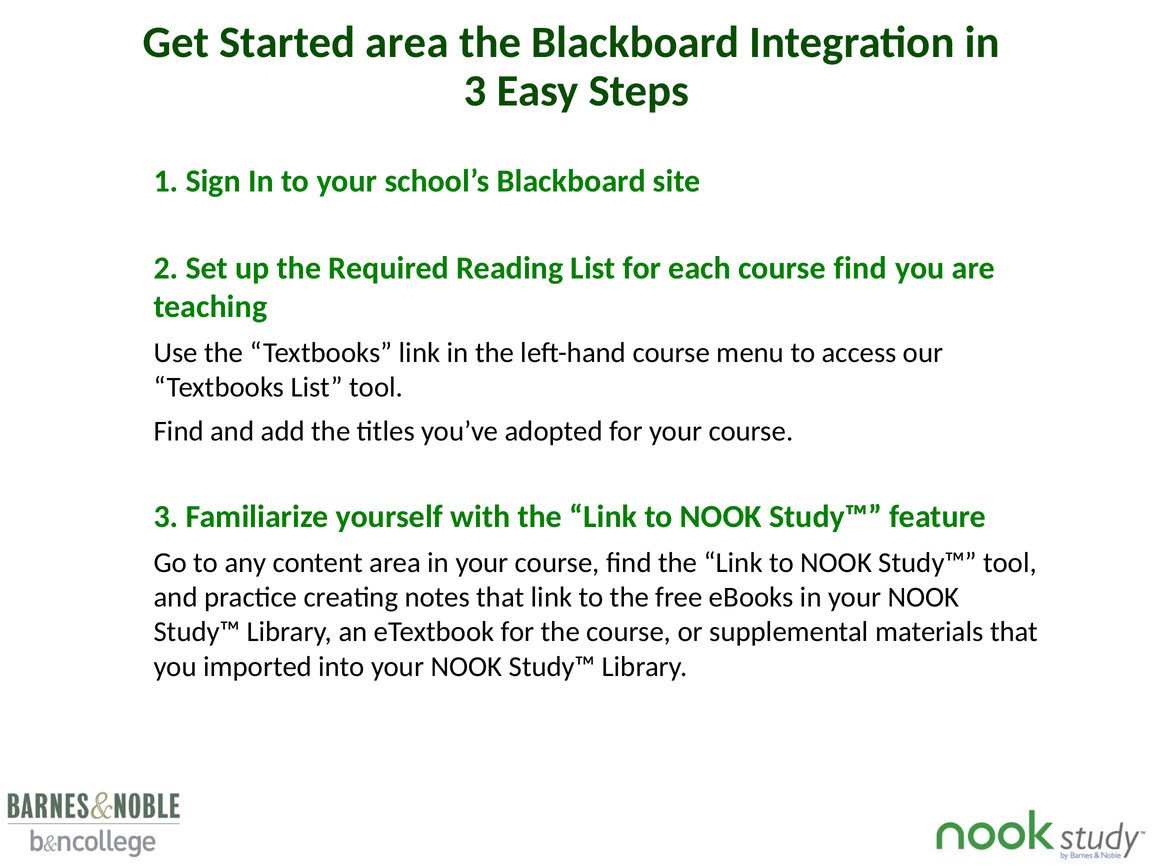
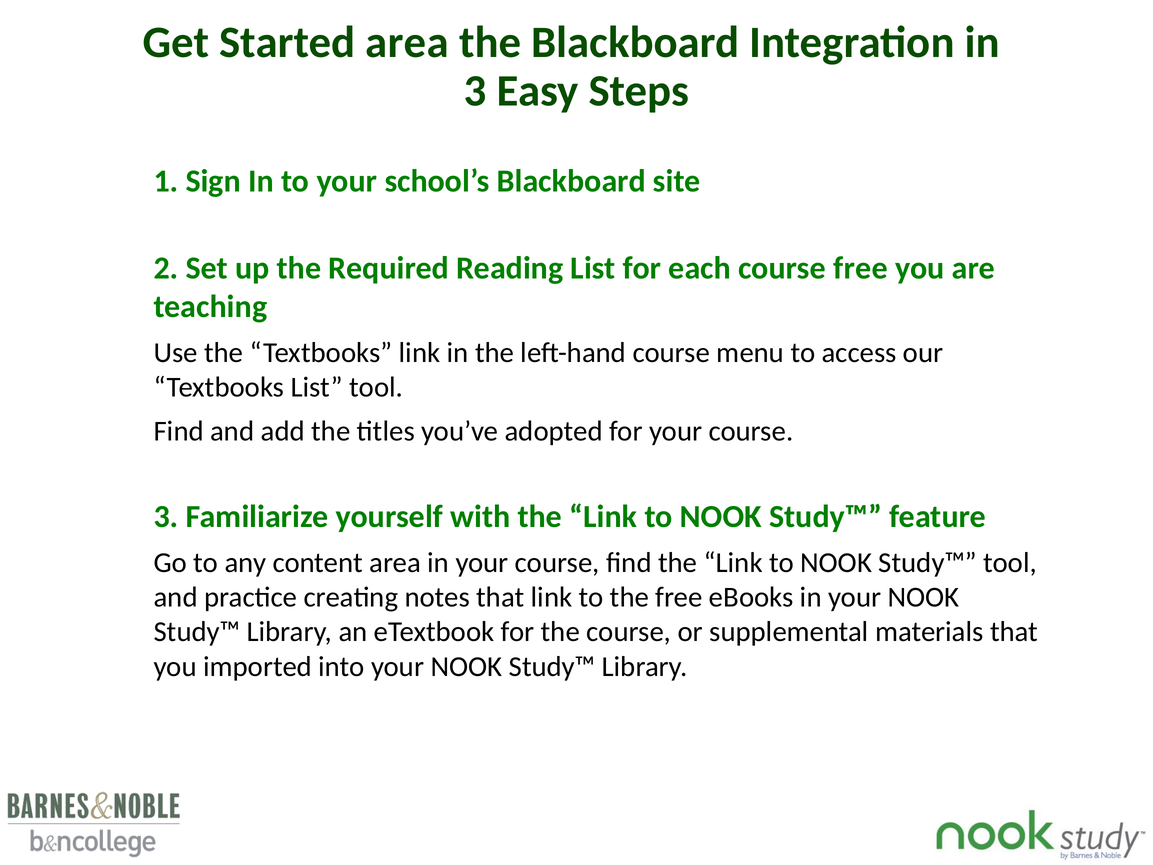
each course find: find -> free (861, 268)
